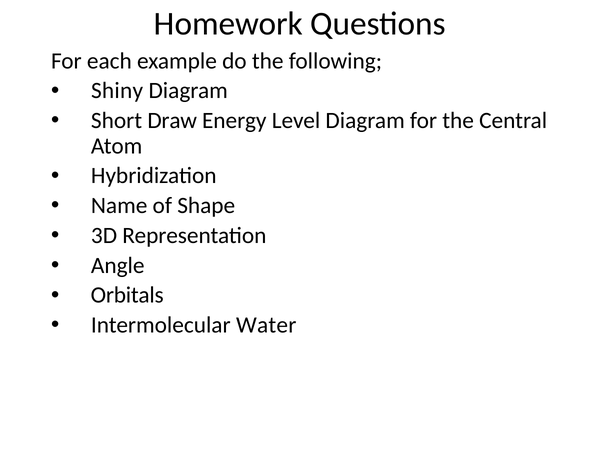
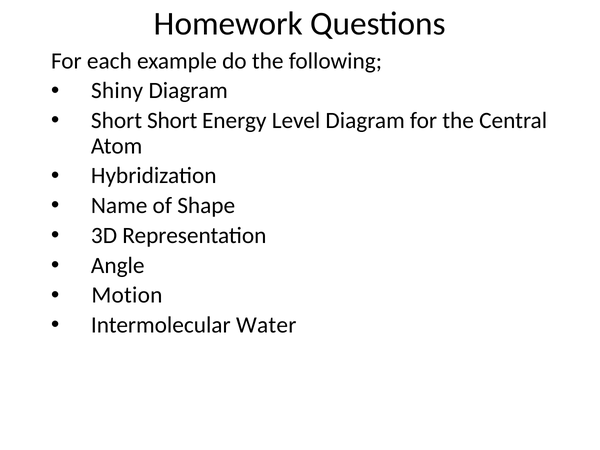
Short Draw: Draw -> Short (172, 121)
Orbitals: Orbitals -> Motion (127, 295)
